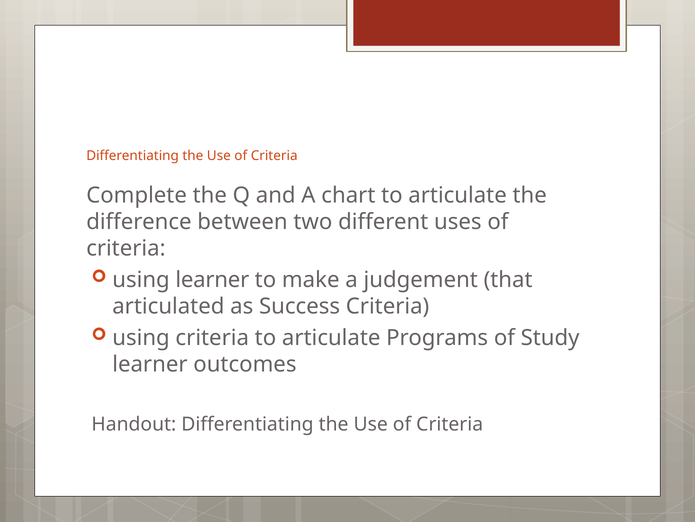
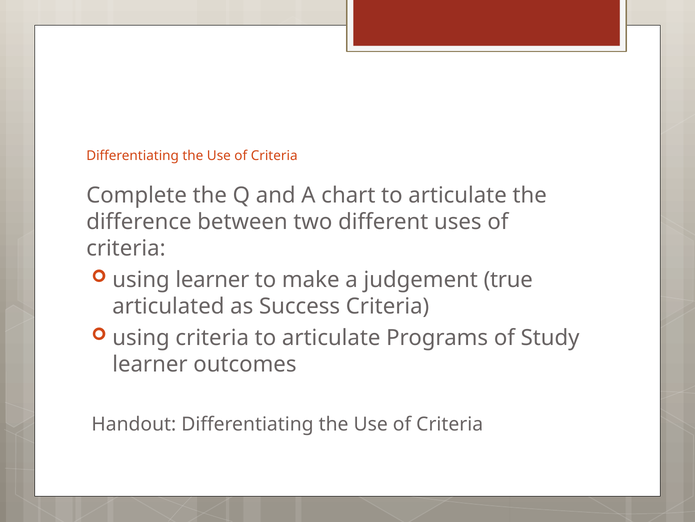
that: that -> true (508, 279)
